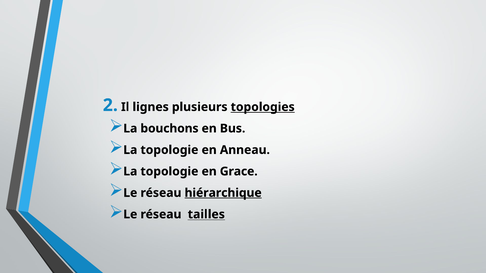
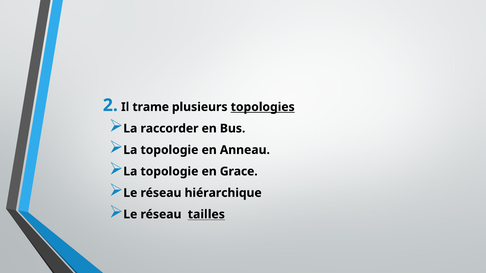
lignes: lignes -> trame (151, 107)
bouchons: bouchons -> raccorder (169, 129)
hiérarchique underline: present -> none (223, 193)
